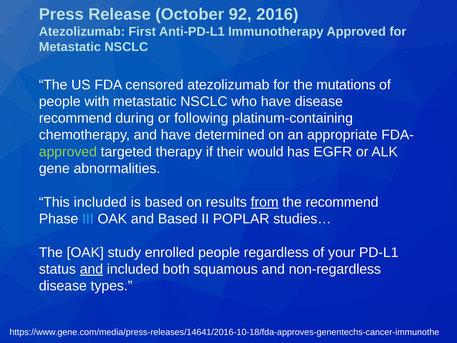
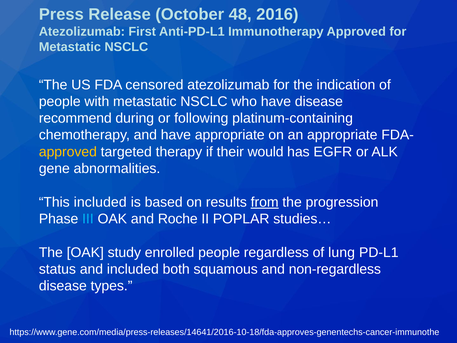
92: 92 -> 48 (240, 14)
mutations: mutations -> indication (346, 85)
have determined: determined -> appropriate (230, 135)
approved colour: light green -> yellow (68, 152)
the recommend: recommend -> progression (342, 202)
and Based: Based -> Roche (178, 219)
your: your -> lung (342, 252)
and underline: present -> none (91, 269)
